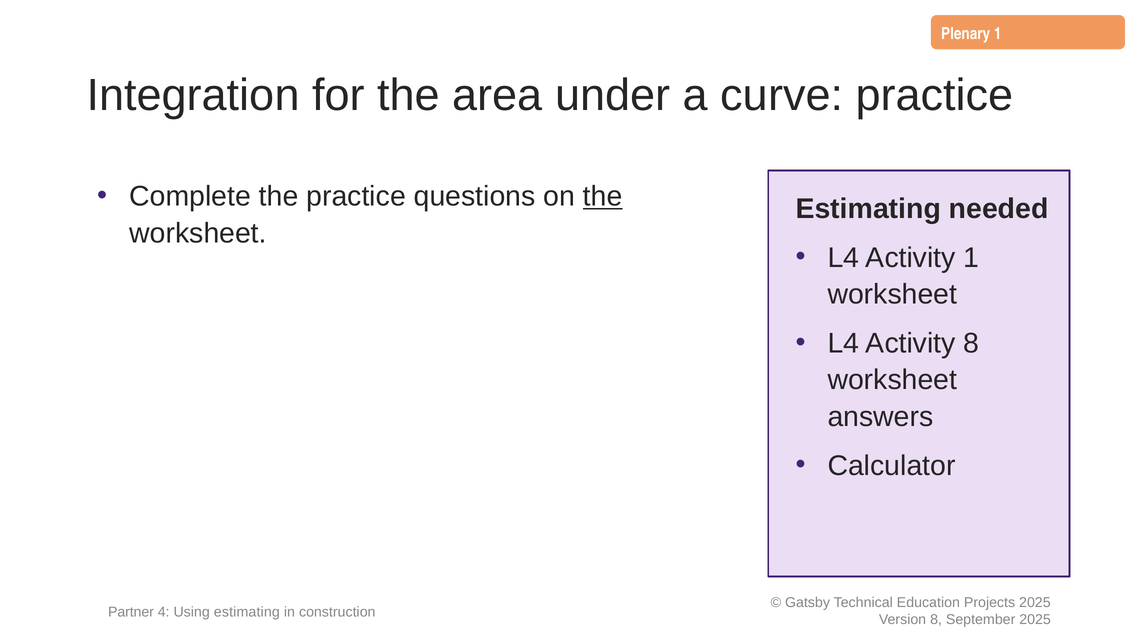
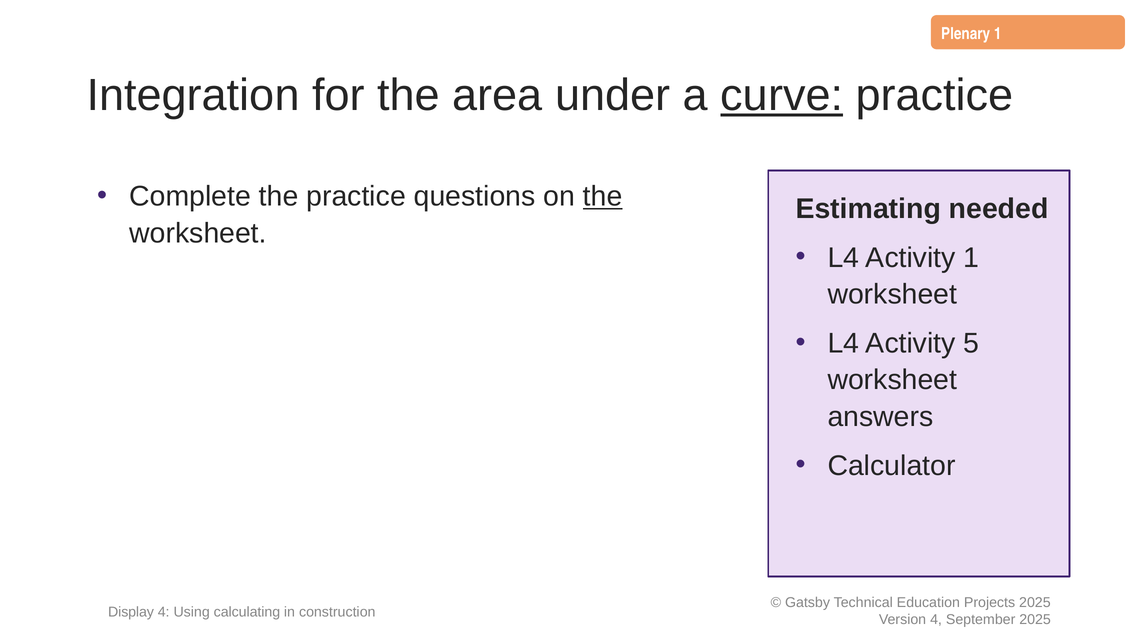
curve underline: none -> present (782, 96)
Activity 8: 8 -> 5 (971, 343)
Partner: Partner -> Display (131, 612)
Using estimating: estimating -> calculating (247, 612)
8: 8 -> 4 (936, 620)
